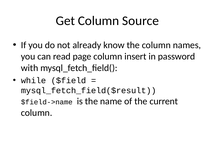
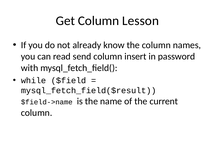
Source: Source -> Lesson (141, 21)
page: page -> send (82, 57)
